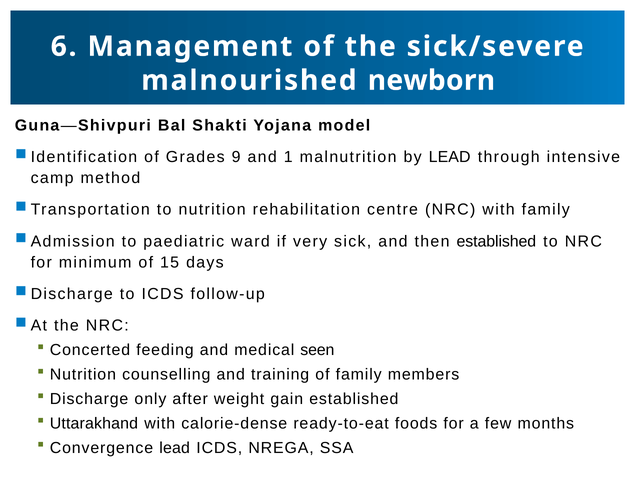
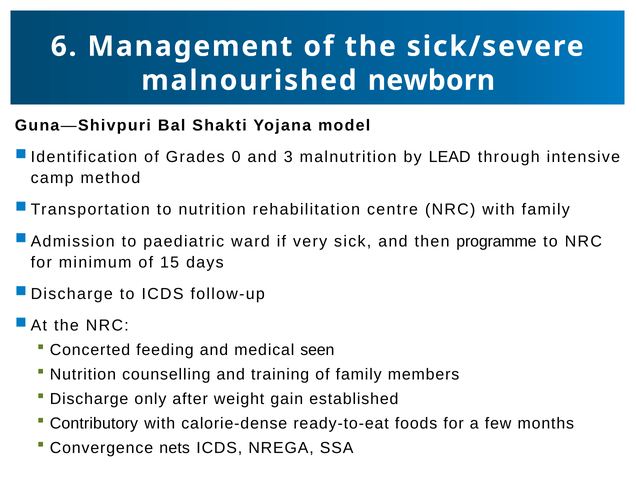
9: 9 -> 0 (236, 157)
1: 1 -> 3 (288, 157)
then established: established -> programme (496, 241)
Uttarakhand: Uttarakhand -> Contributory (94, 423)
Convergence lead: lead -> nets (175, 448)
